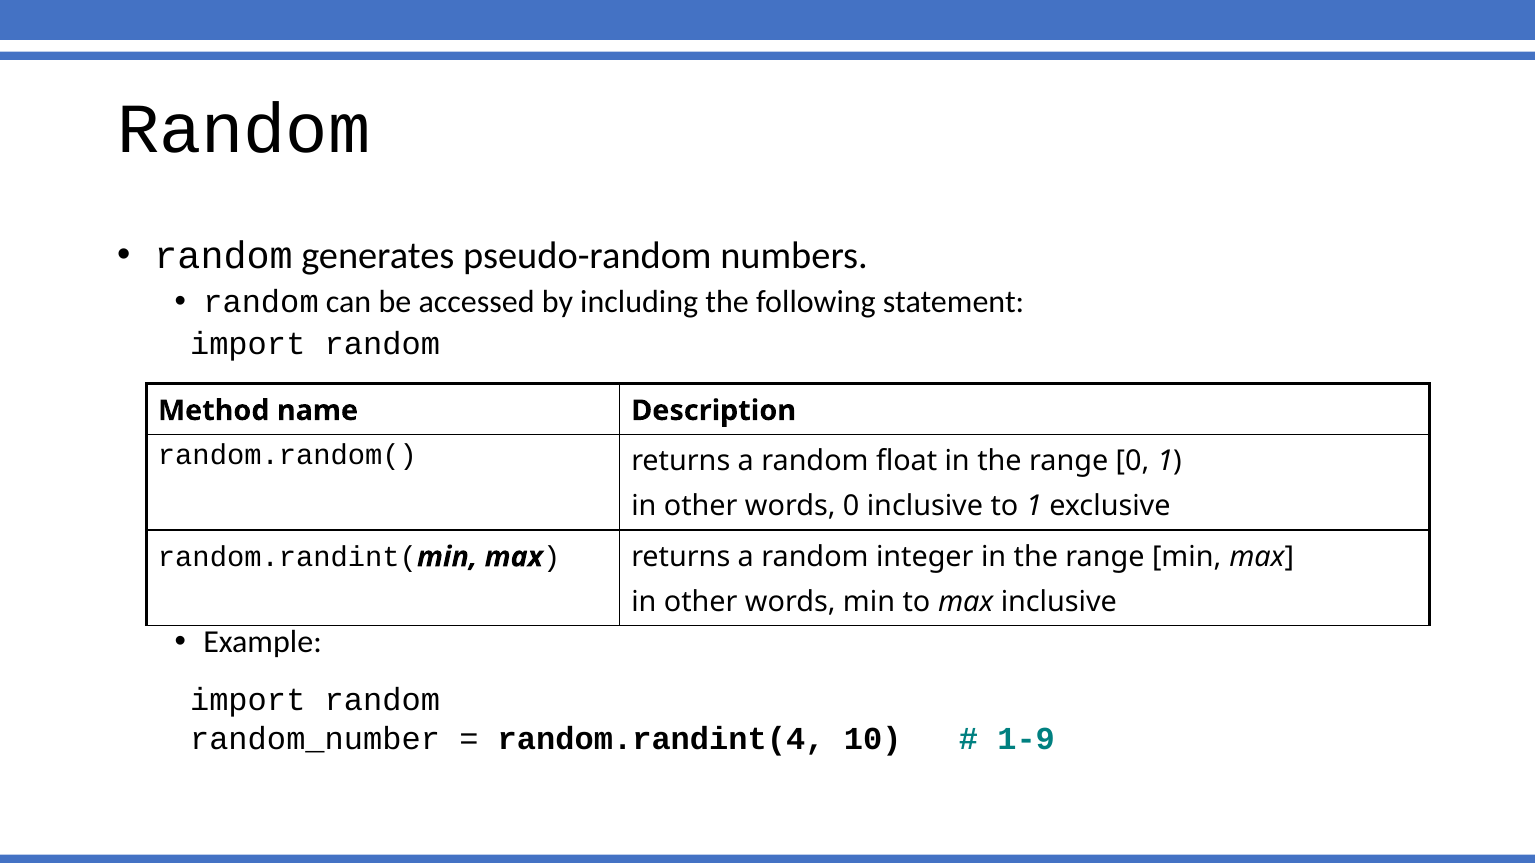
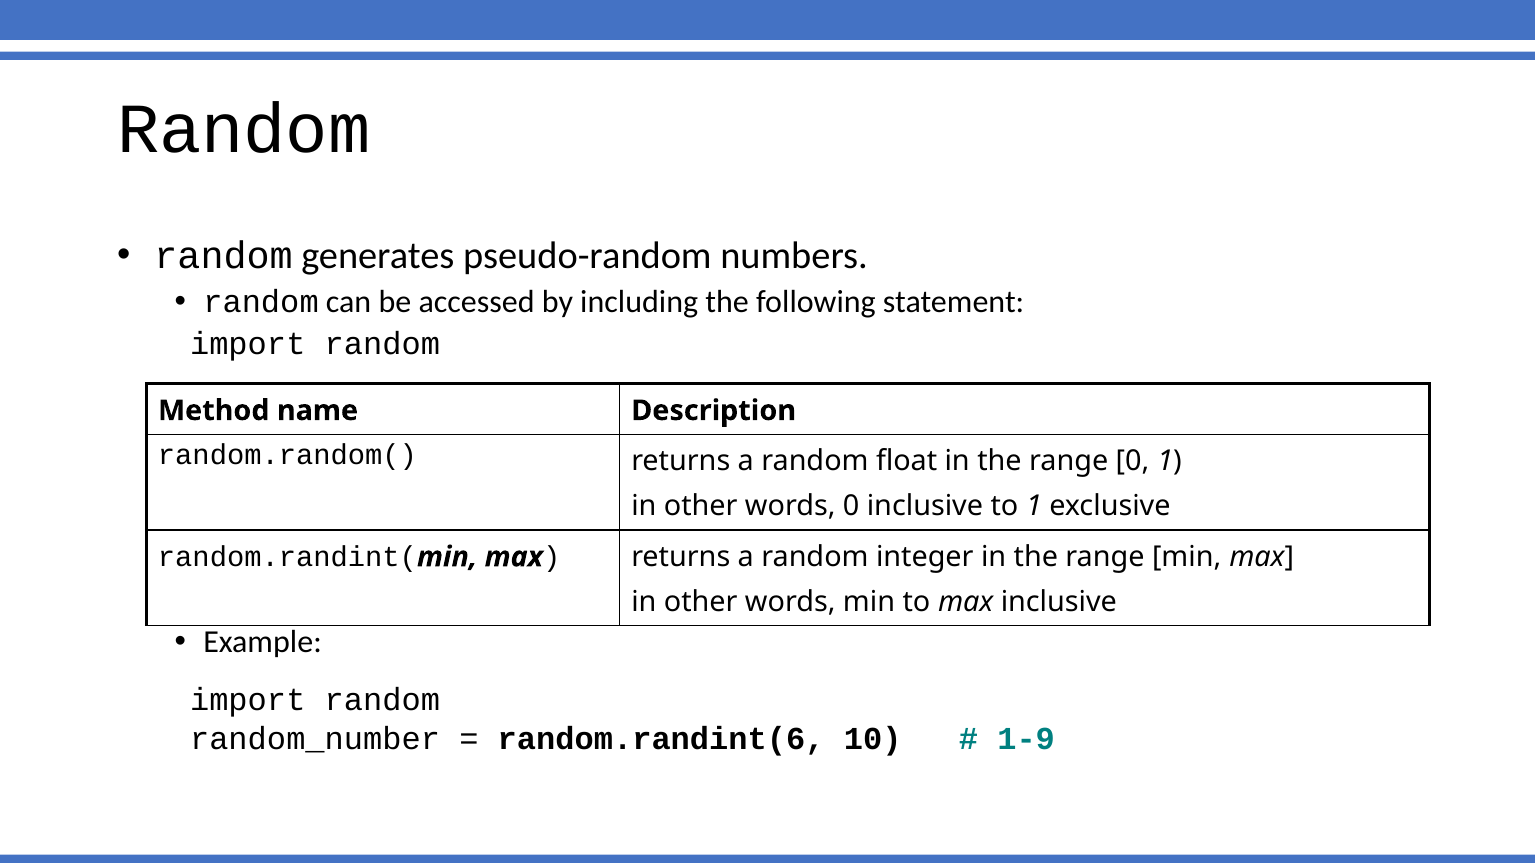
random.randint(4: random.randint(4 -> random.randint(6 (661, 739)
